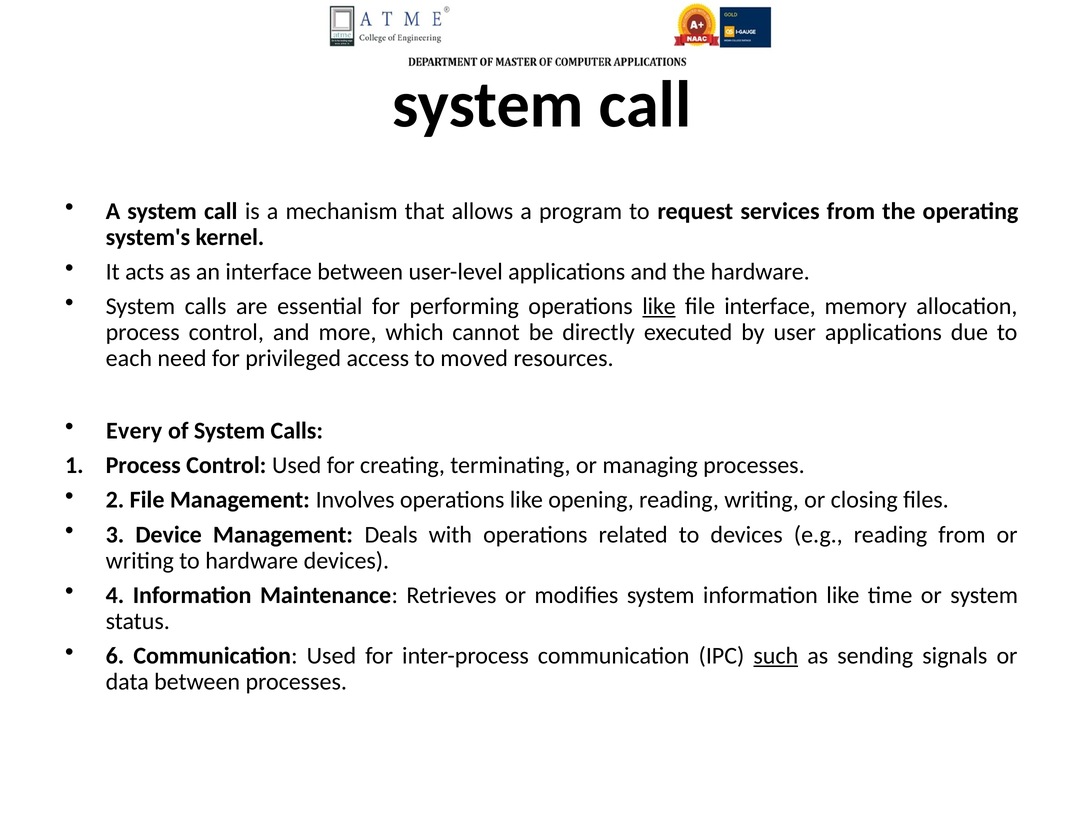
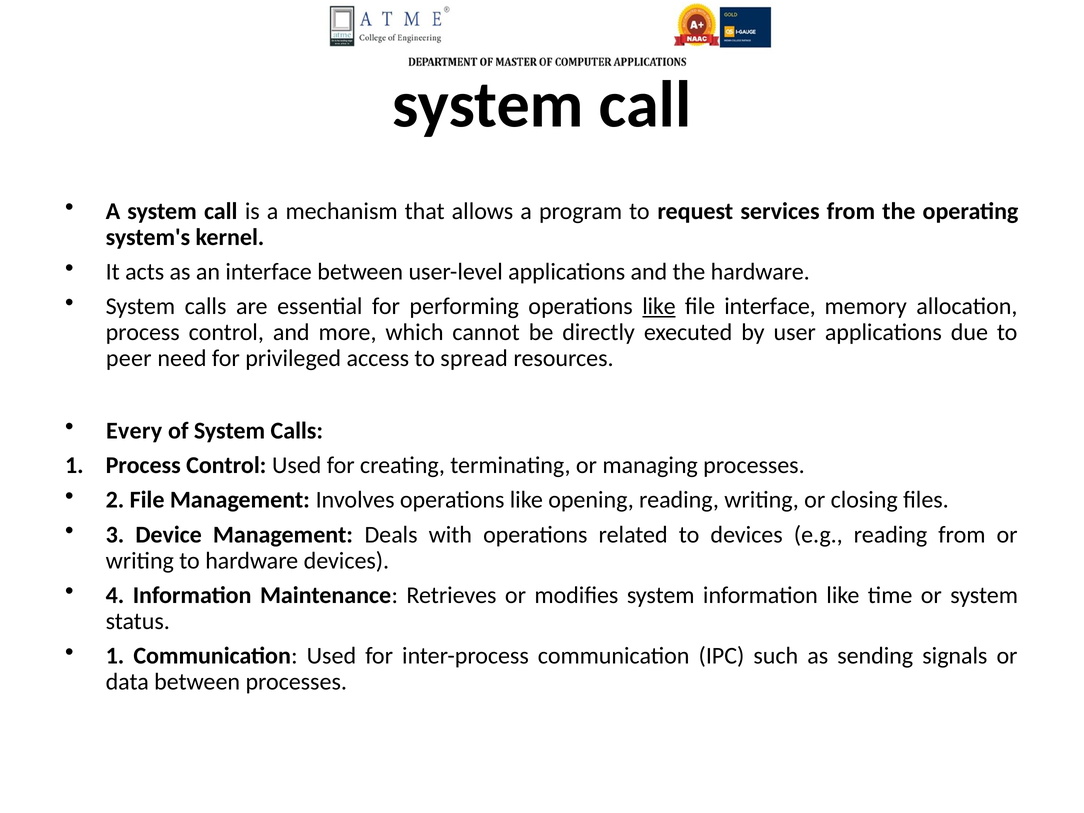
each: each -> peer (129, 359)
moved: moved -> spread (474, 359)
6: 6 -> 1 (115, 656)
such underline: present -> none (776, 656)
